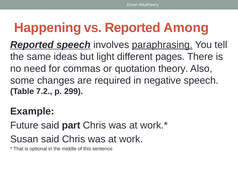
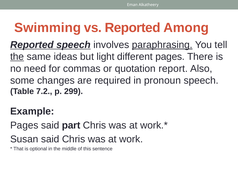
Happening: Happening -> Swimming (48, 28)
the underline: none -> present (17, 57)
theory: theory -> report (173, 68)
negative: negative -> pronoun (162, 80)
Future: Future -> Pages (24, 125)
